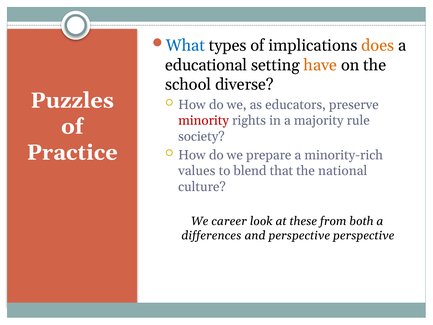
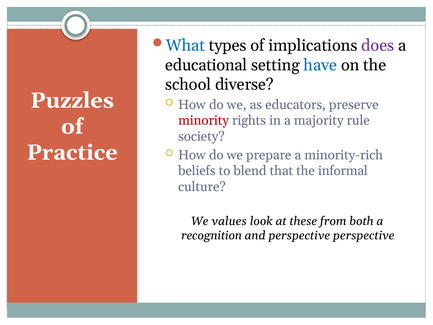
does colour: orange -> purple (378, 45)
have colour: orange -> blue (320, 65)
values: values -> beliefs (197, 171)
national: national -> informal (343, 171)
career: career -> values (229, 221)
differences: differences -> recognition (212, 235)
